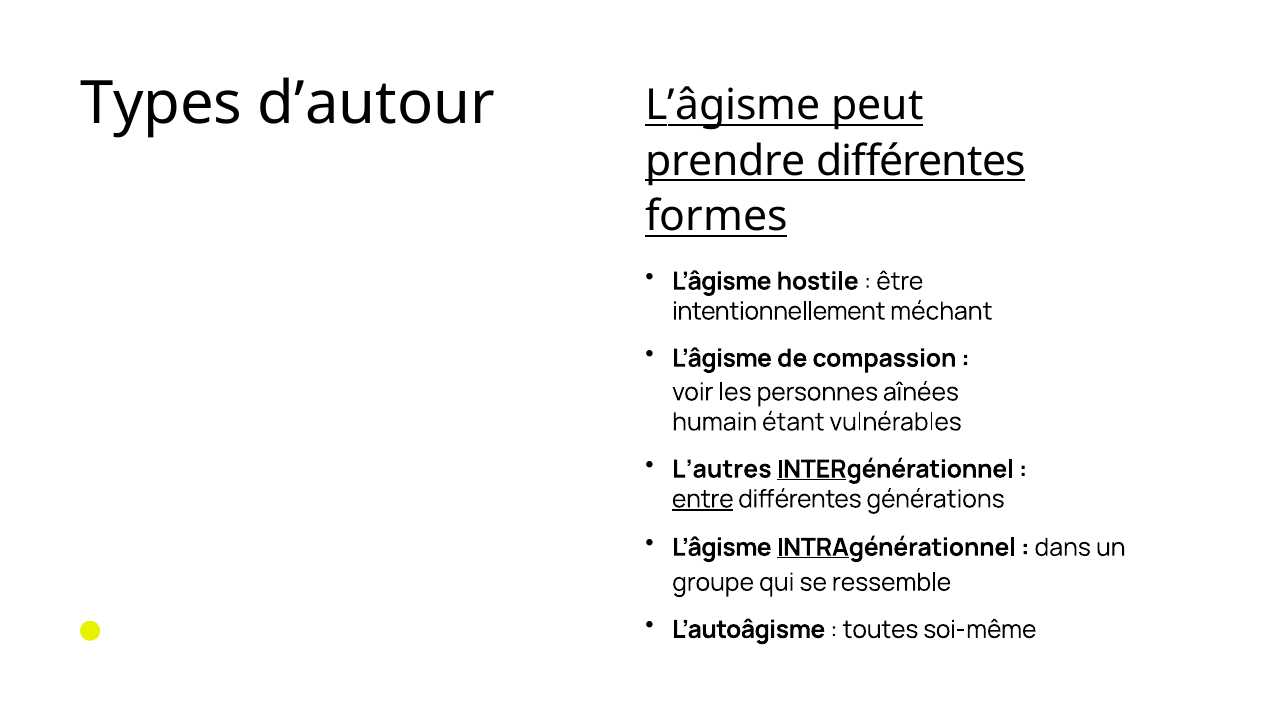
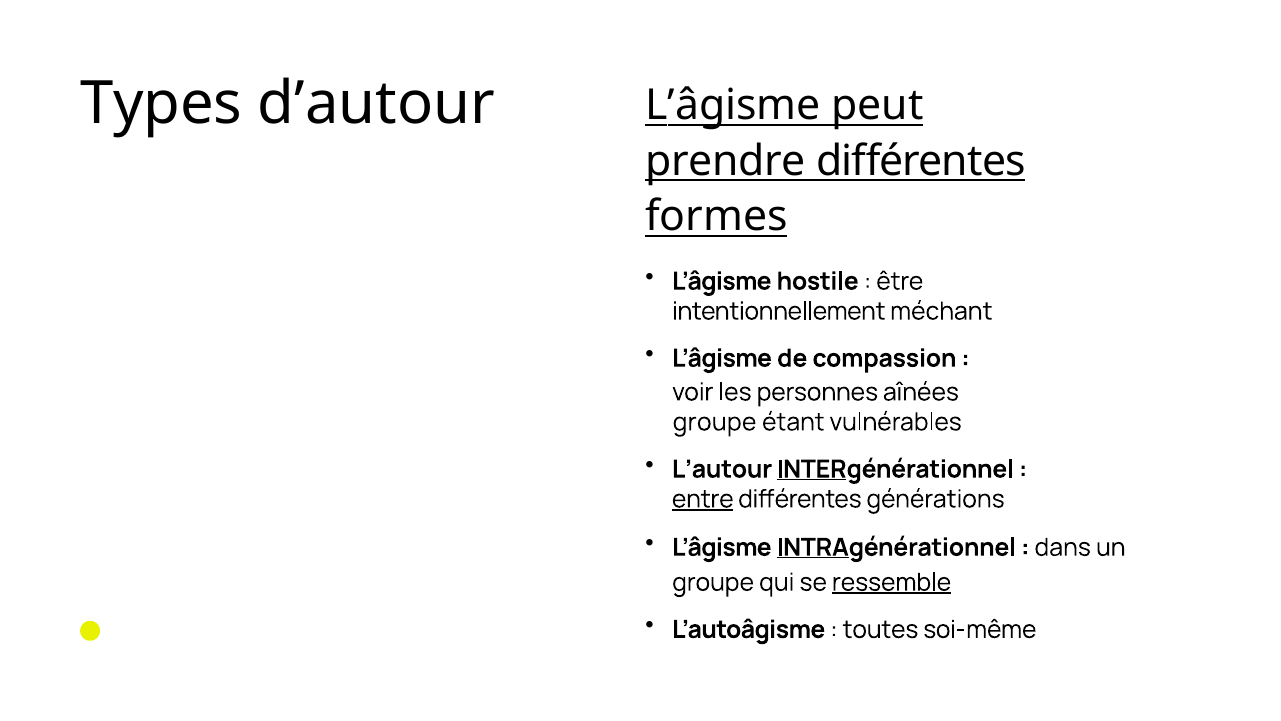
humain: humain -> groupe (715, 422)
L’autres: L’autres -> L’autour (722, 469)
ressemble underline: none -> present (892, 582)
